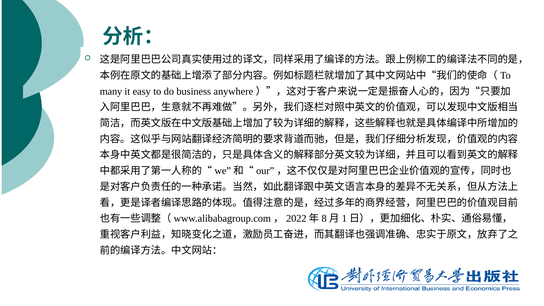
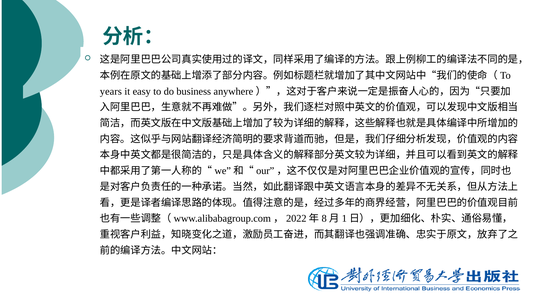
many: many -> years (111, 91)
